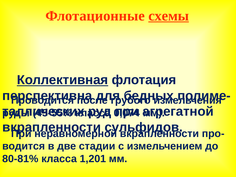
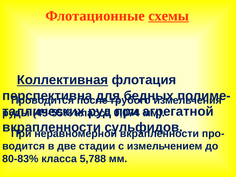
для underline: none -> present (108, 96)
80-81%: 80-81% -> 80-83% (20, 159)
1,201: 1,201 -> 5,788 (93, 159)
